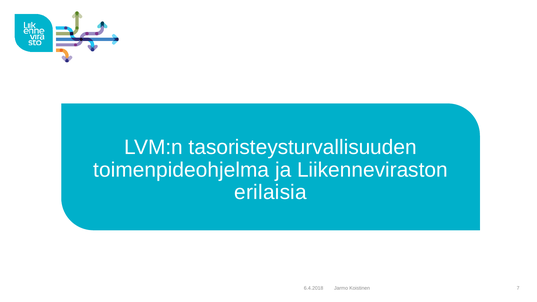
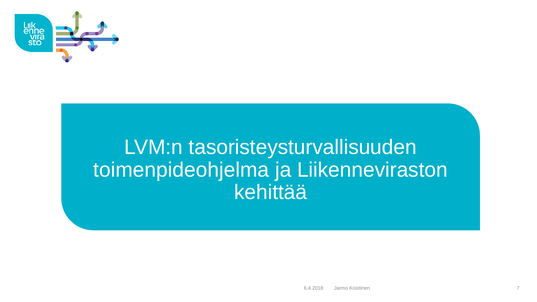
erilaisia: erilaisia -> kehittää (271, 192)
